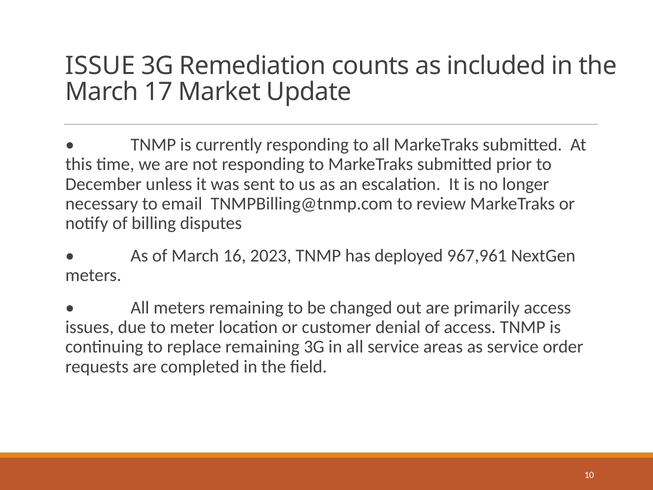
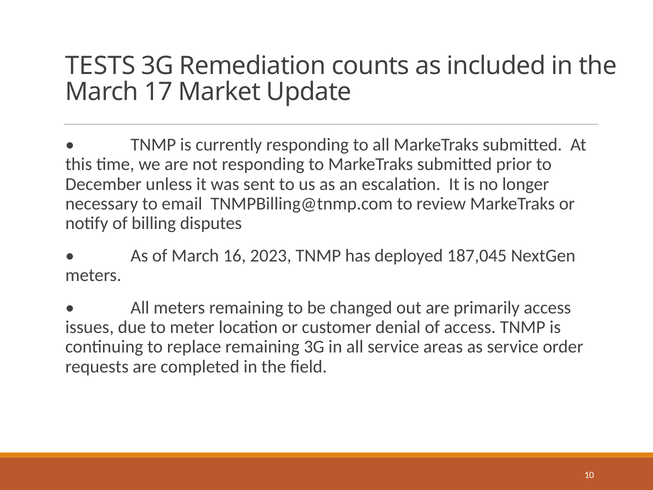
ISSUE: ISSUE -> TESTS (100, 66)
967,961: 967,961 -> 187,045 (477, 256)
